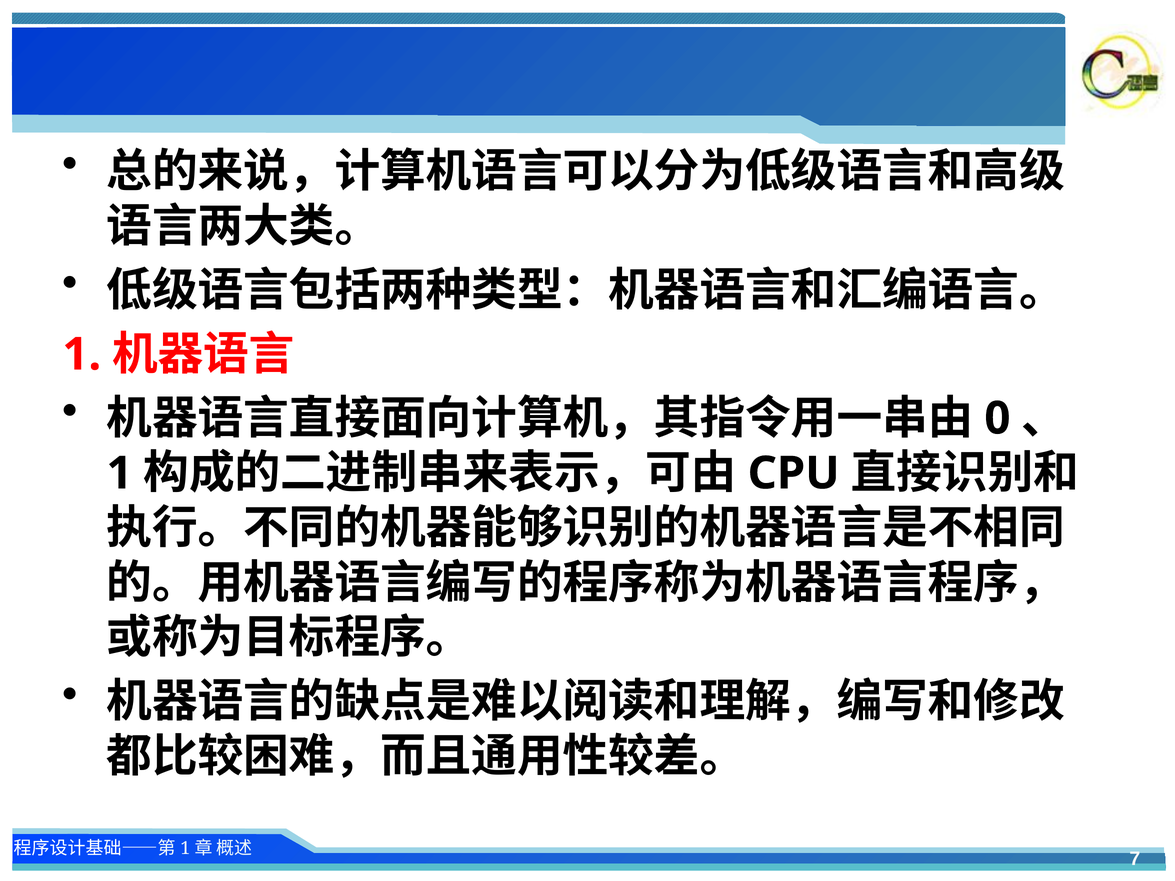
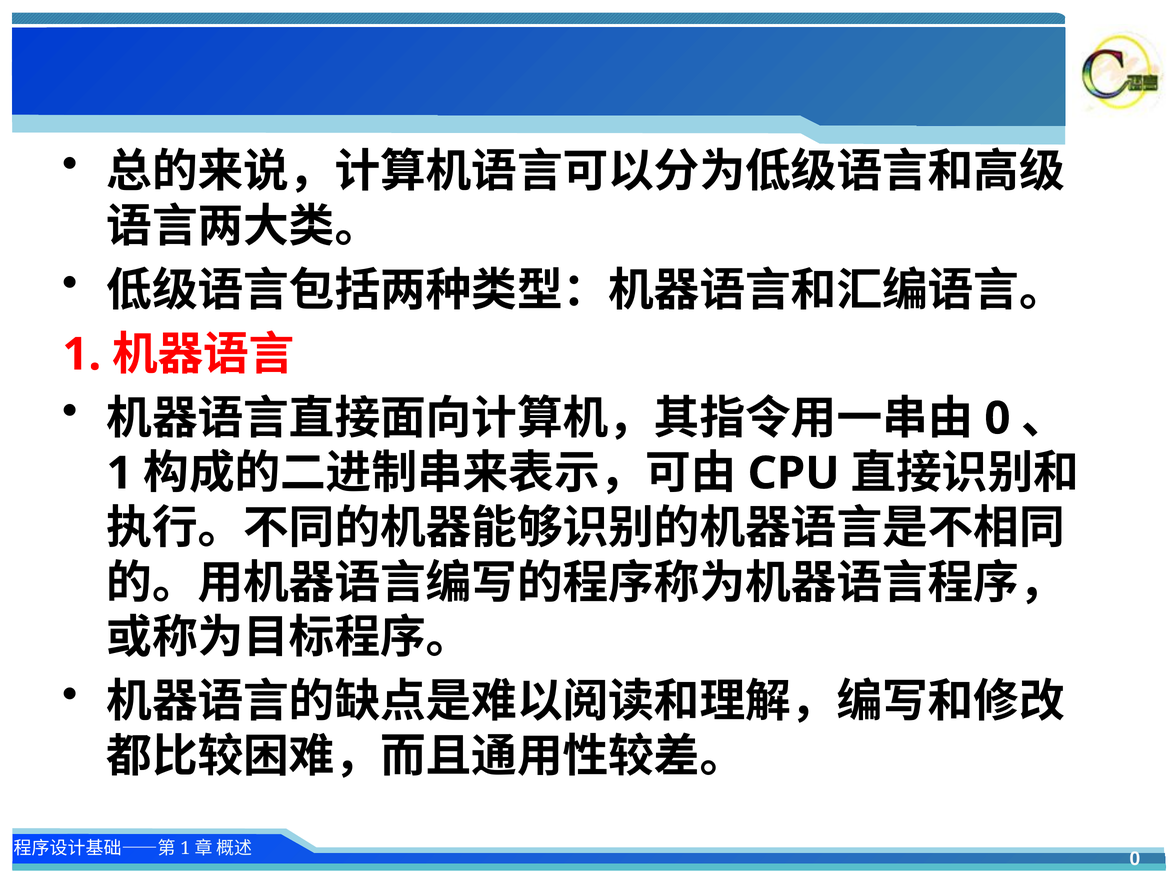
7: 7 -> 0 (1135, 859)
